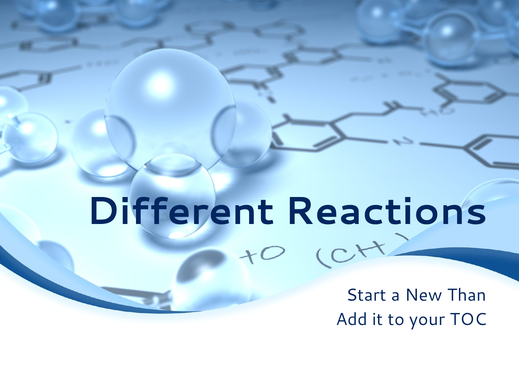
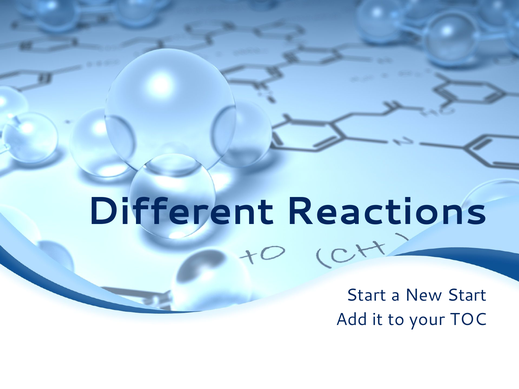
New Than: Than -> Start (467, 295)
